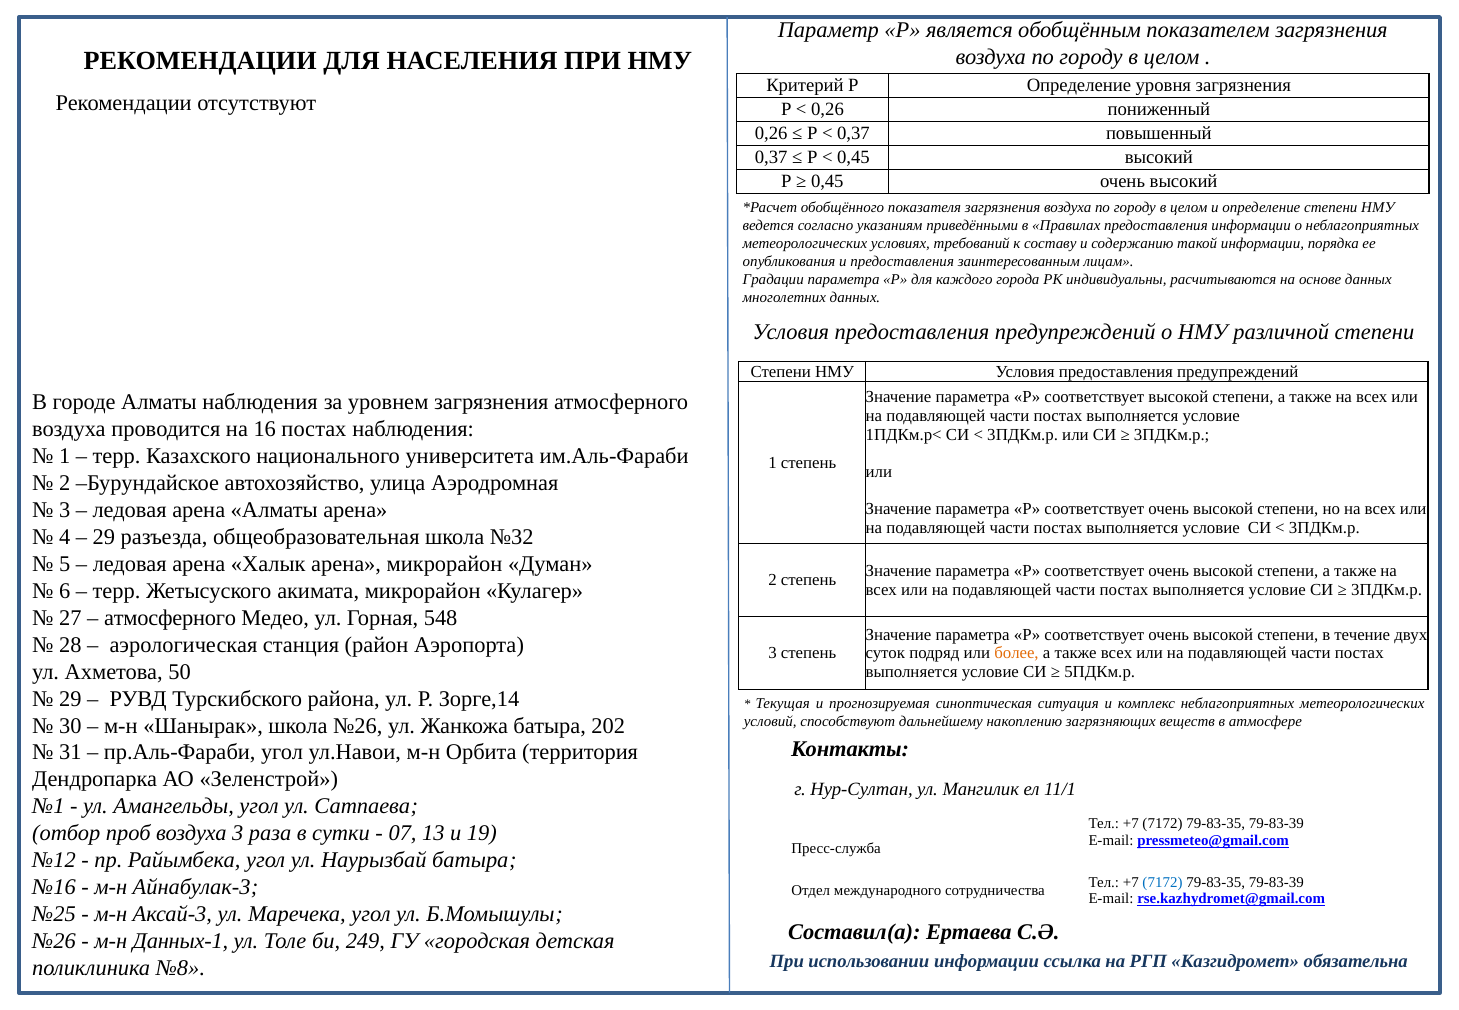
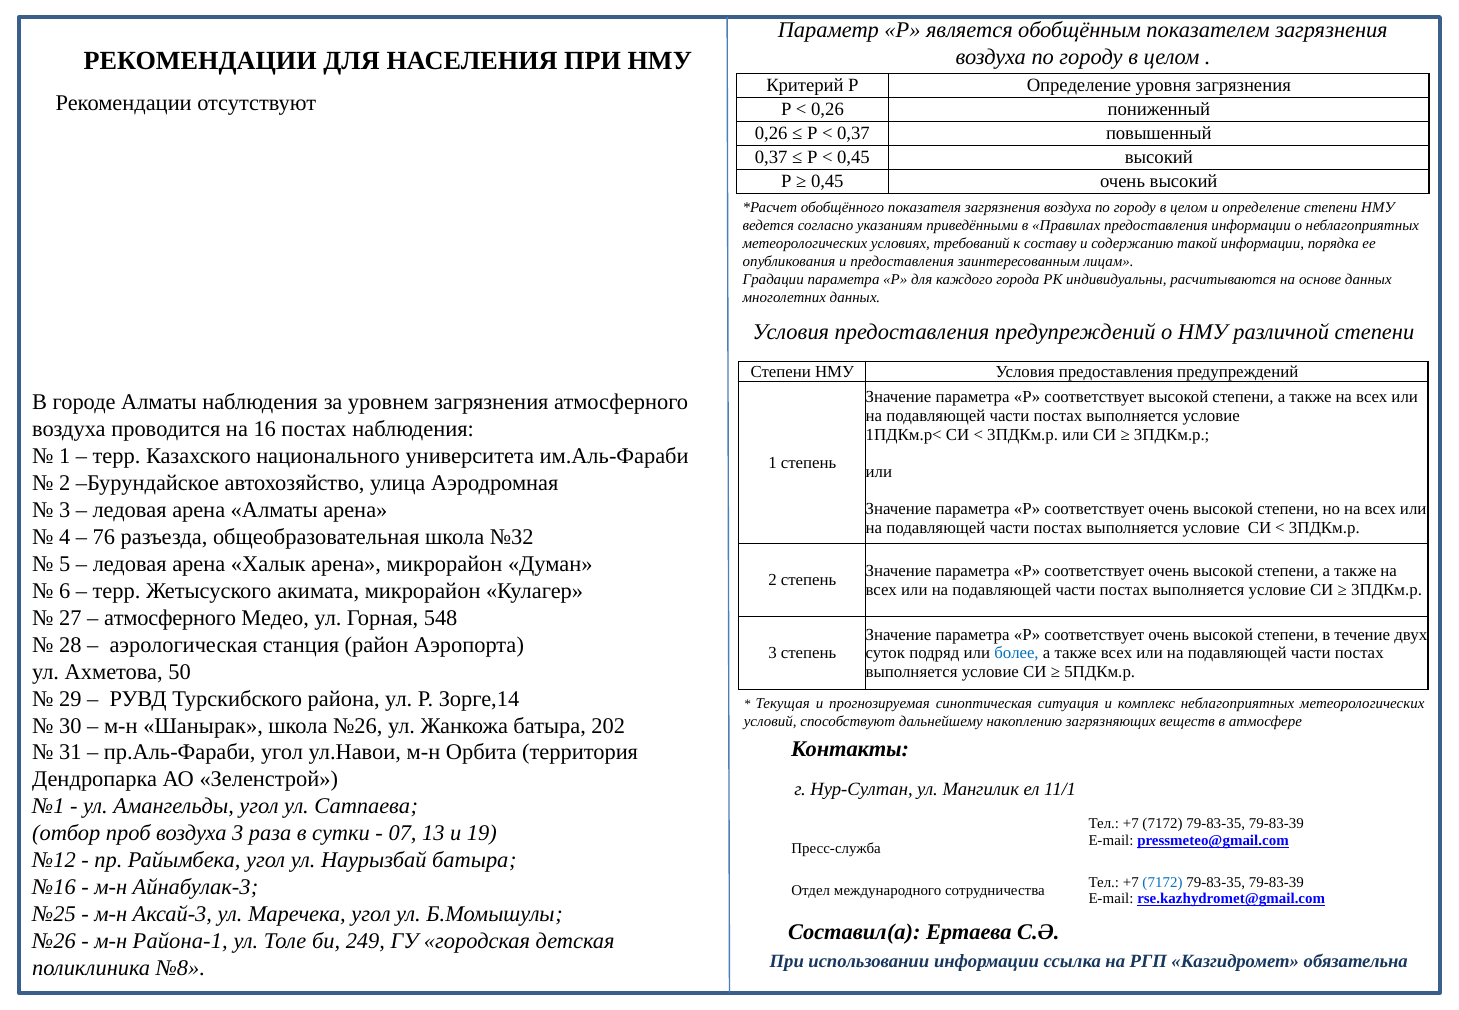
29: 29 -> 76 (104, 537)
более colour: orange -> blue (1017, 653)
Данных-1: Данных-1 -> Района-1 (180, 941)
